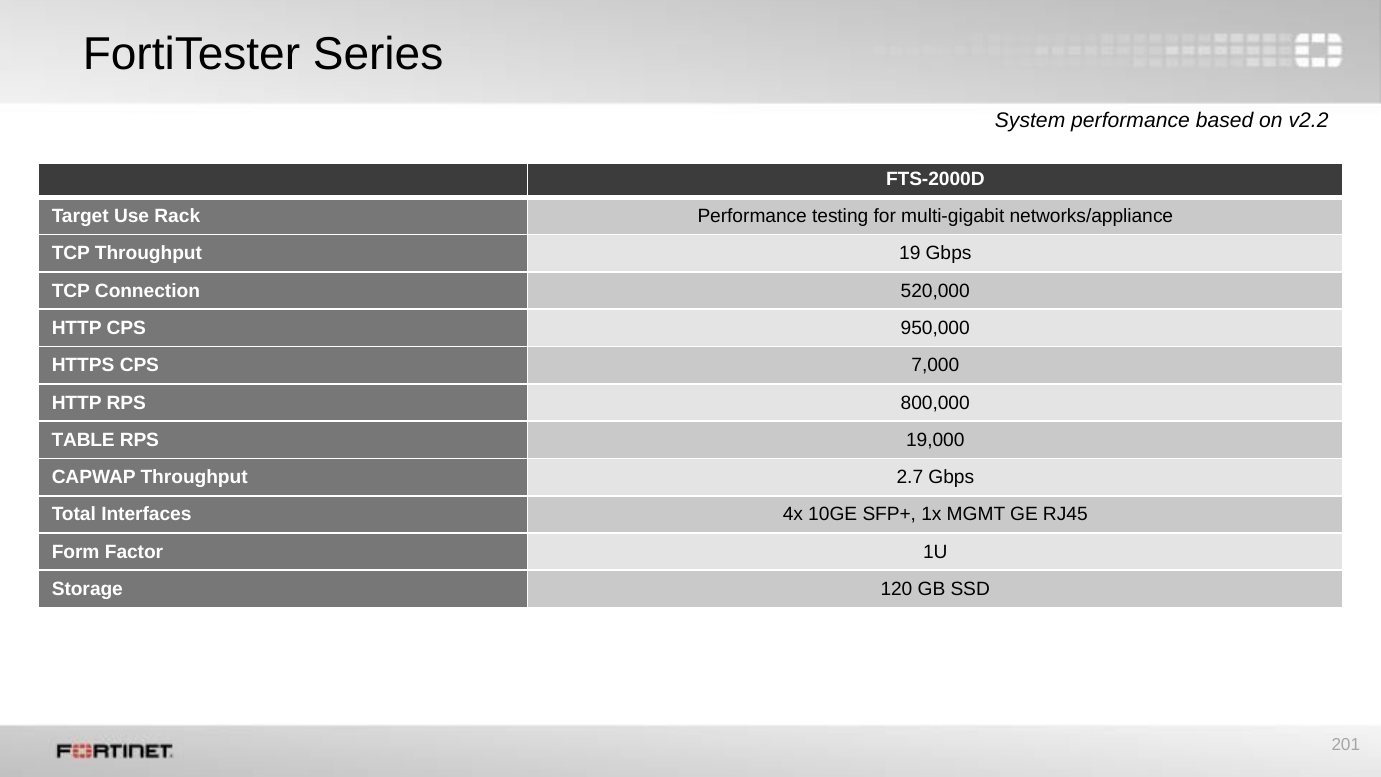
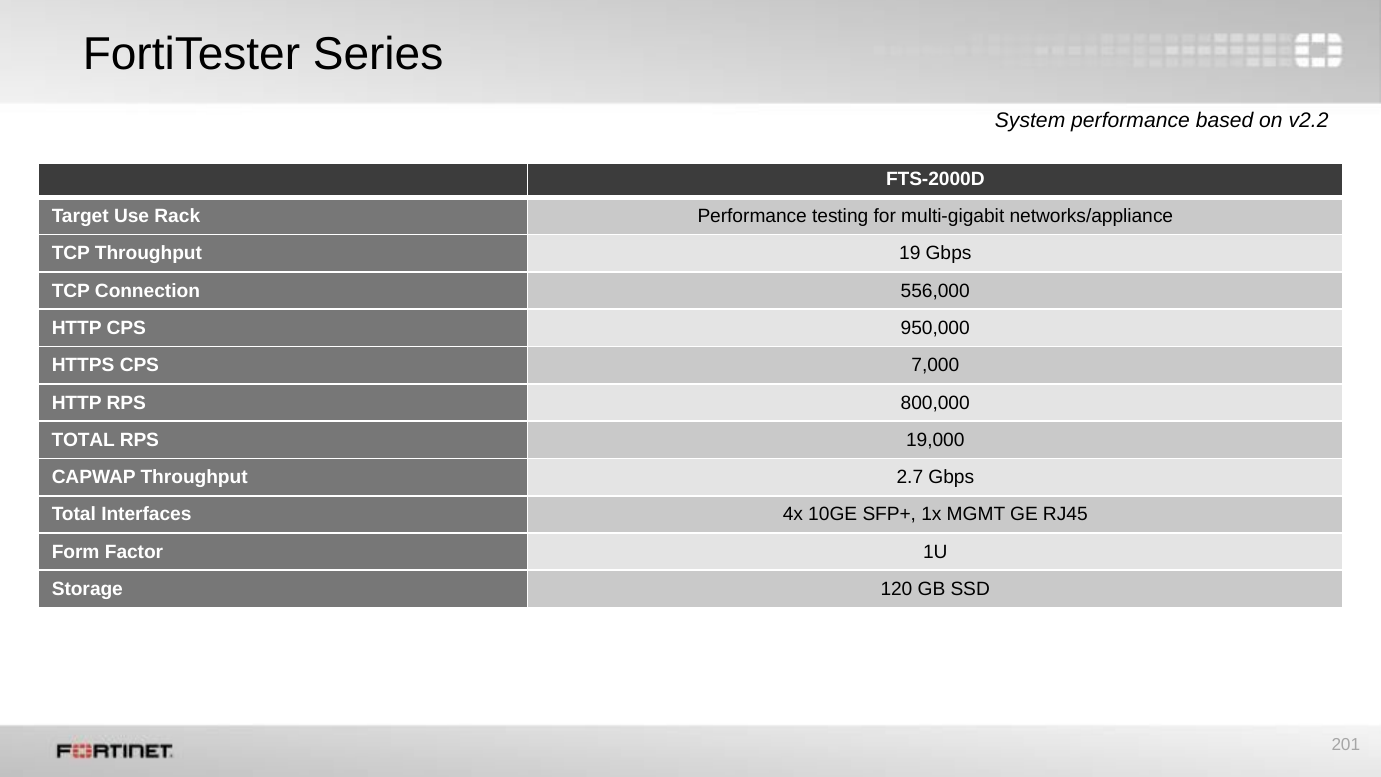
520,000: 520,000 -> 556,000 (935, 291)
TABLE: TABLE -> TOTAL (83, 440)
